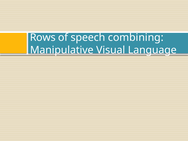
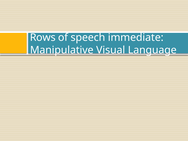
combining: combining -> immediate (136, 38)
